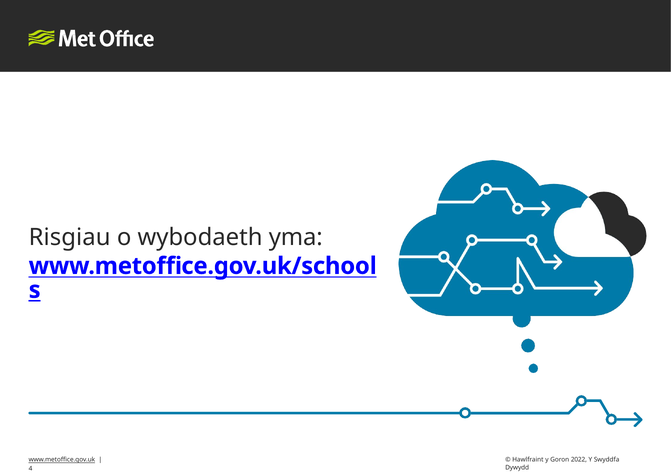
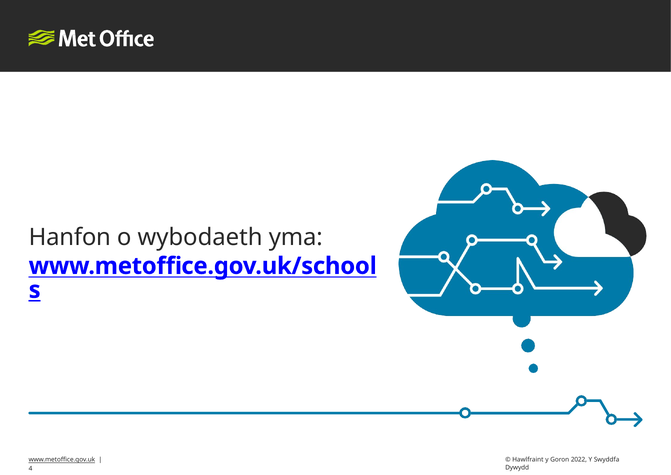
Risgiau: Risgiau -> Hanfon (70, 237)
